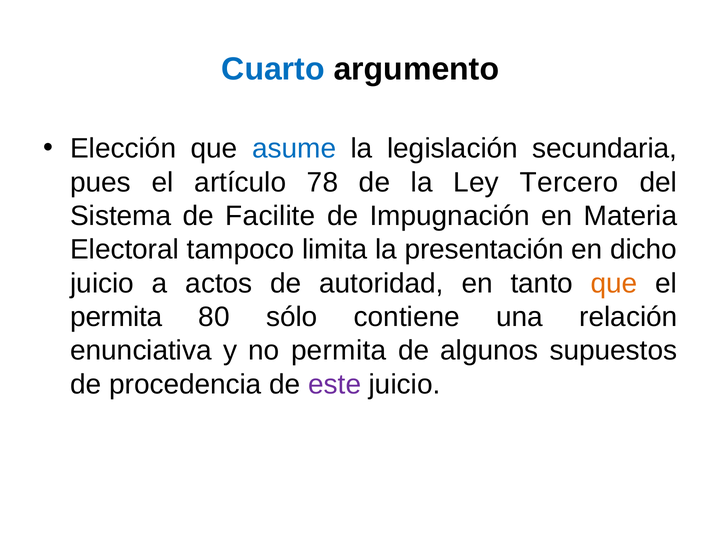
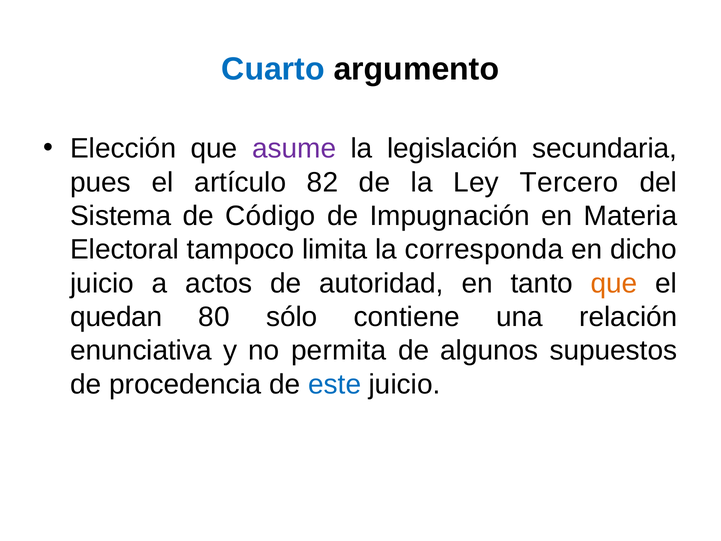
asume colour: blue -> purple (294, 149)
78: 78 -> 82 (323, 182)
Facilite: Facilite -> Código (270, 216)
presentación: presentación -> corresponda (484, 250)
permita: permita -> quedan (116, 317)
este colour: purple -> blue (335, 384)
